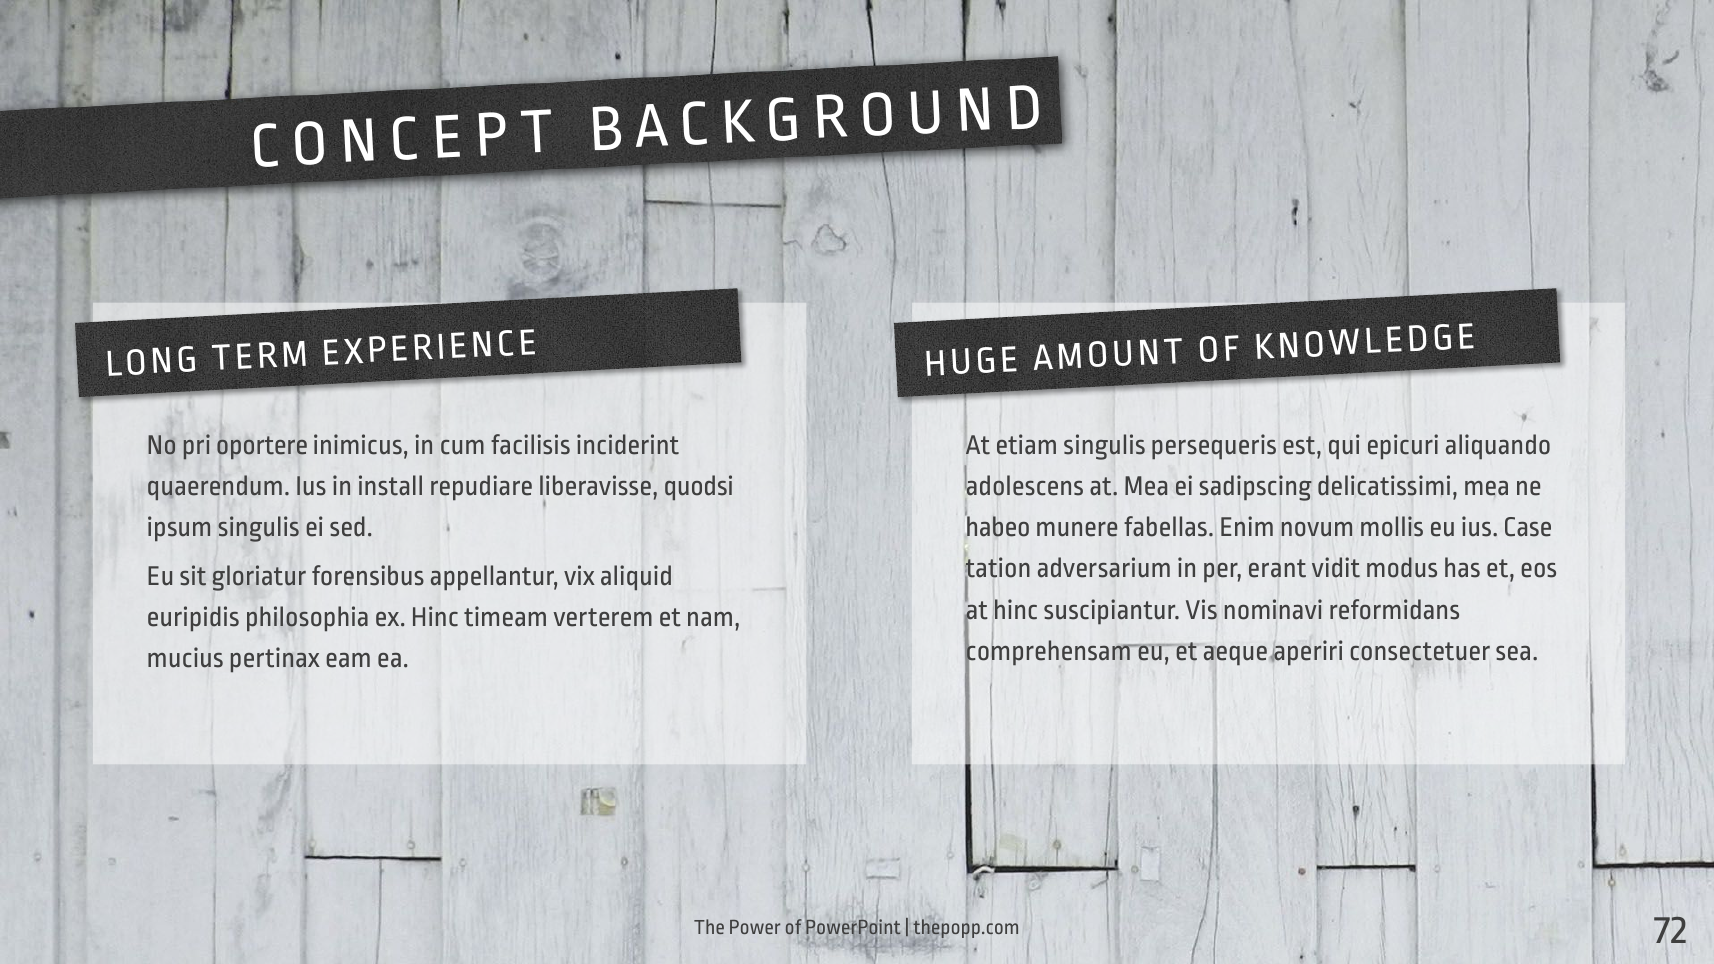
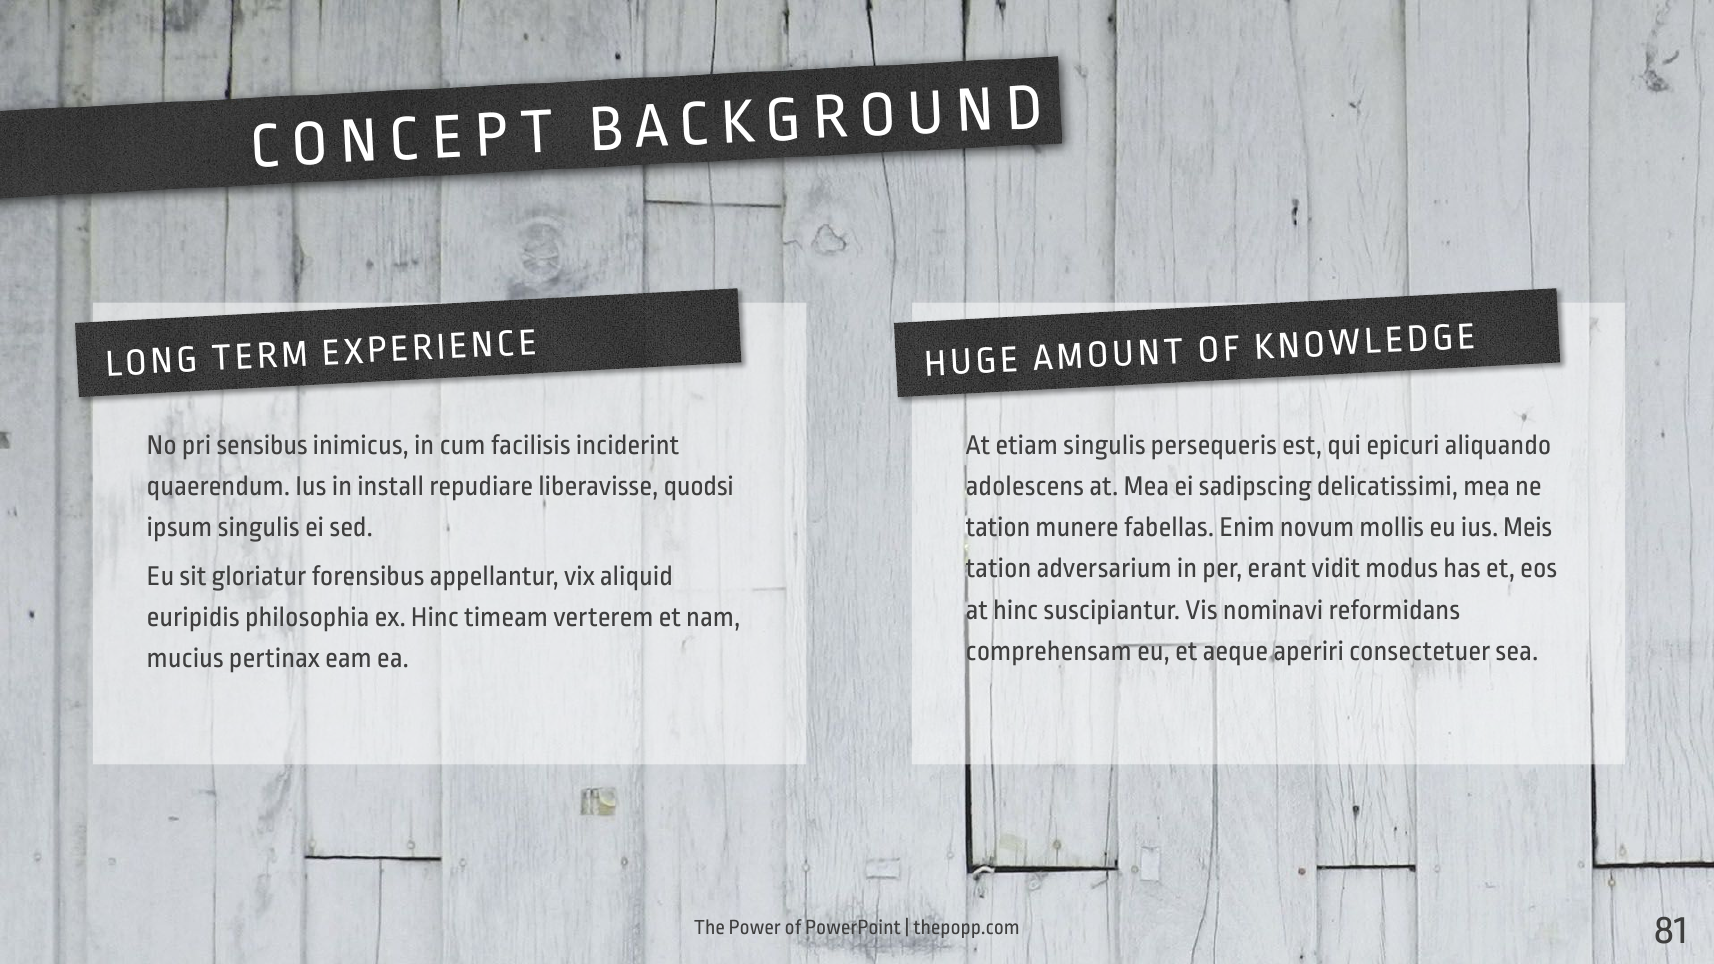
oportere: oportere -> sensibus (262, 445)
habeo: habeo -> tation (998, 528)
Case: Case -> Meis (1528, 528)
72: 72 -> 81 (1671, 929)
